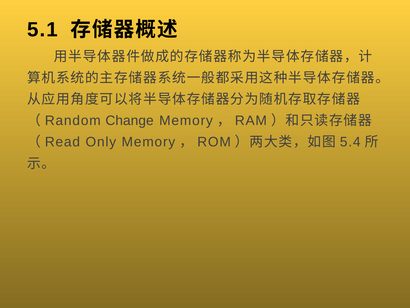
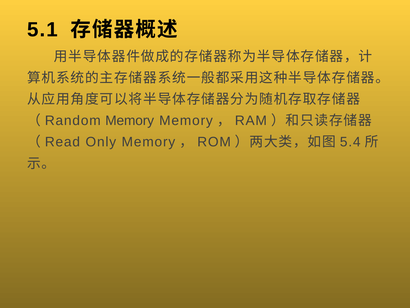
Change: Change -> Memory (130, 121)
